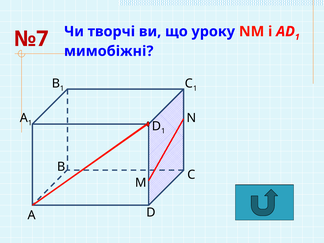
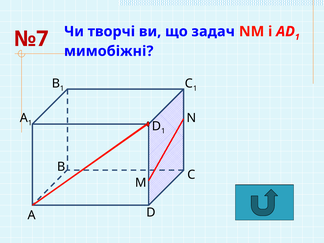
уроку: уроку -> задач (213, 31)
